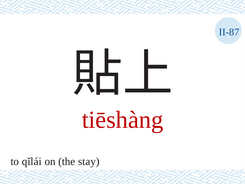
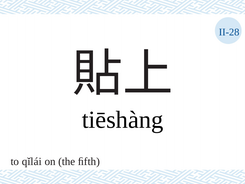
II-87: II-87 -> II-28 (229, 32)
tiēshàng colour: red -> black (123, 120)
stay: stay -> ﬁfth (89, 161)
